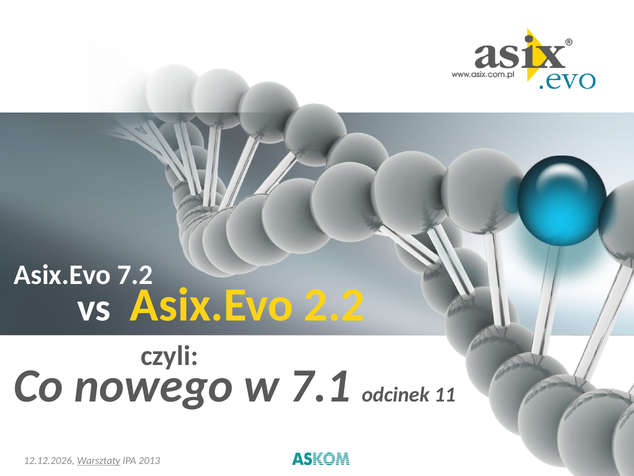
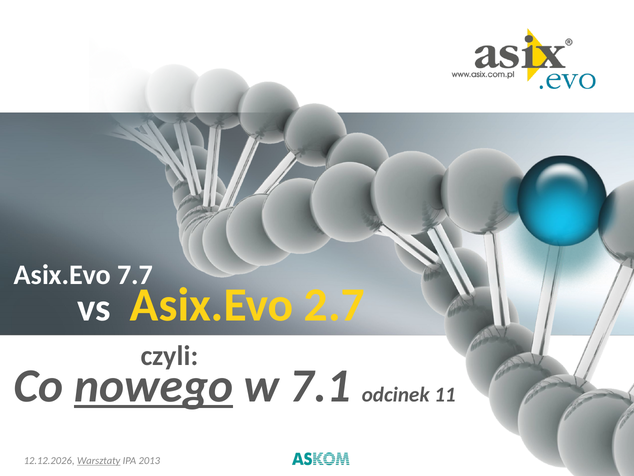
7.2: 7.2 -> 7.7 (135, 275)
2.2: 2.2 -> 2.7 (334, 305)
nowego underline: none -> present (154, 386)
